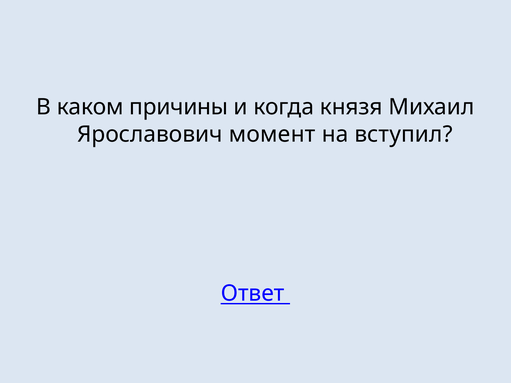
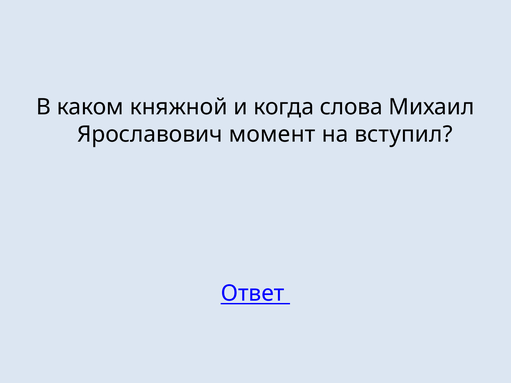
причины: причины -> княжной (179, 107)
князя: князя -> слова (351, 107)
